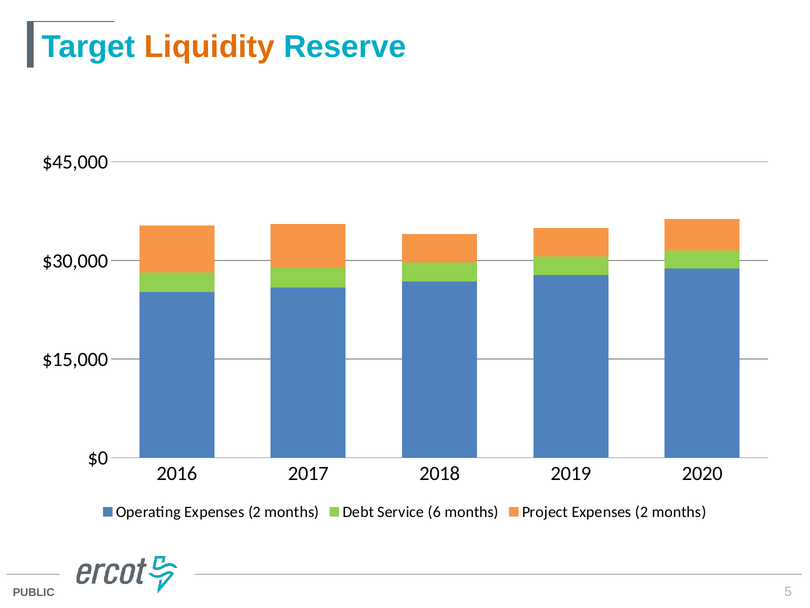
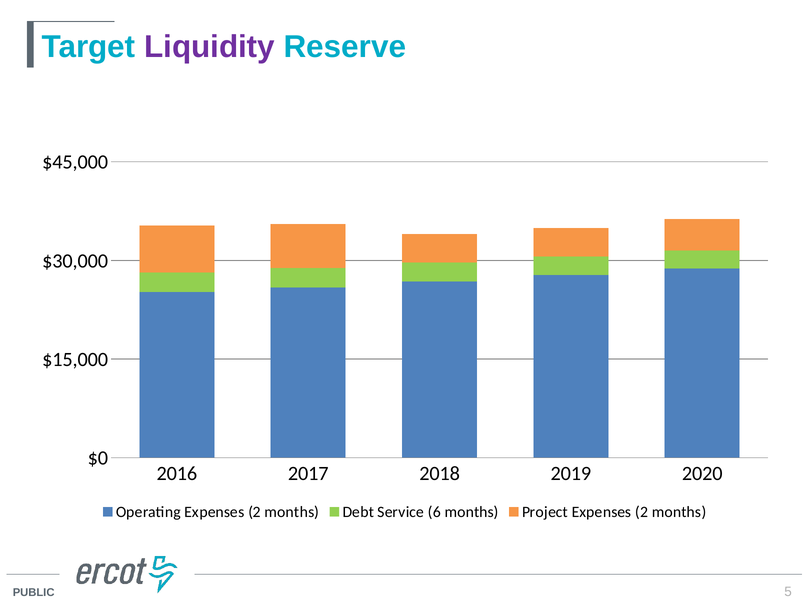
Liquidity colour: orange -> purple (210, 47)
